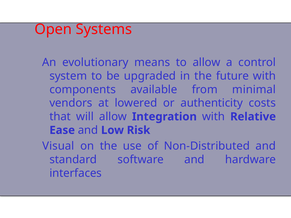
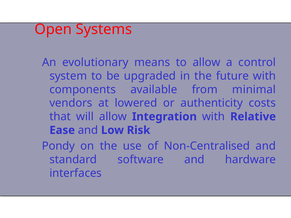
Visual: Visual -> Pondy (58, 146)
Non-Distributed: Non-Distributed -> Non-Centralised (207, 146)
